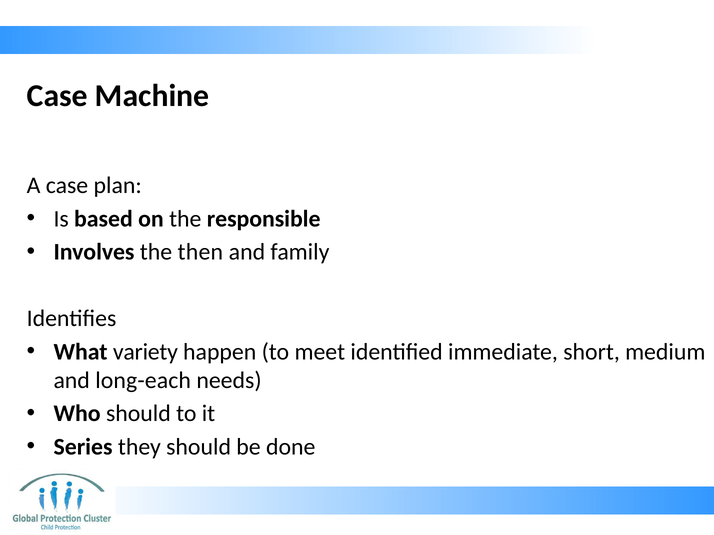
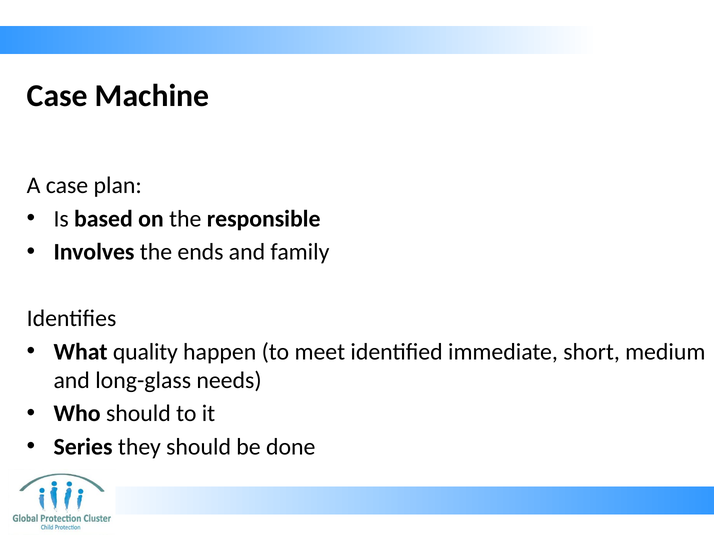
then: then -> ends (200, 252)
variety: variety -> quality (145, 352)
long-each: long-each -> long-glass (143, 381)
